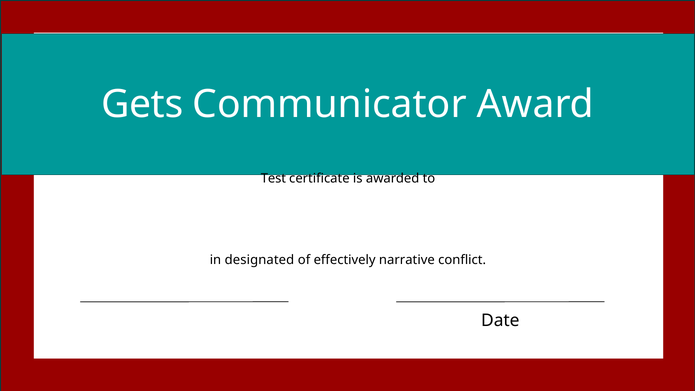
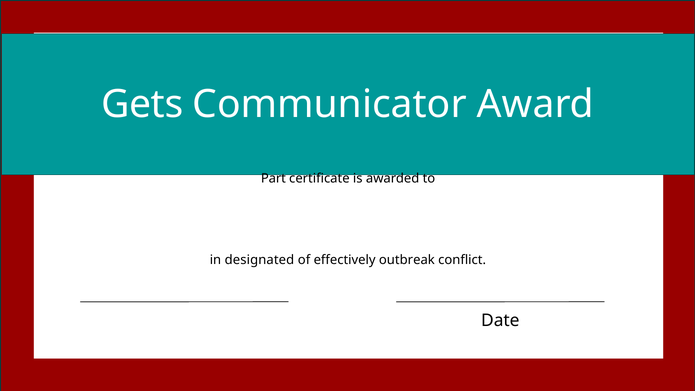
Test: Test -> Part (273, 179)
narrative: narrative -> outbreak (407, 260)
